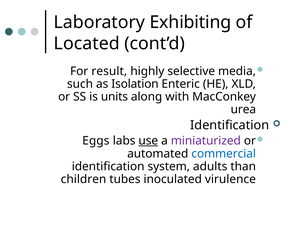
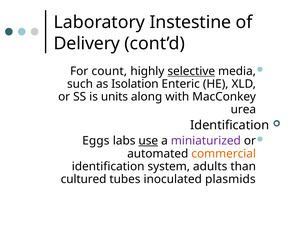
Exhibiting: Exhibiting -> Instestine (190, 22)
Located: Located -> Delivery (87, 44)
result: result -> count (109, 71)
selective underline: none -> present (191, 71)
commercial colour: blue -> orange (224, 154)
children: children -> cultured (84, 179)
virulence: virulence -> plasmids (230, 179)
